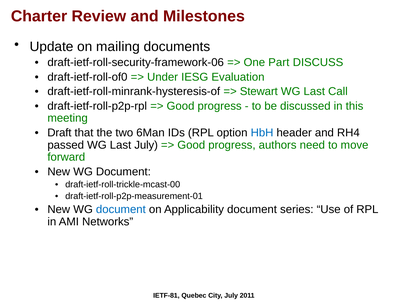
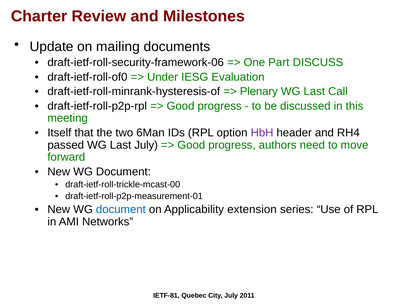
Stewart: Stewart -> Plenary (259, 91)
Draft: Draft -> Itself (59, 133)
HbH colour: blue -> purple (262, 133)
Applicability document: document -> extension (252, 209)
